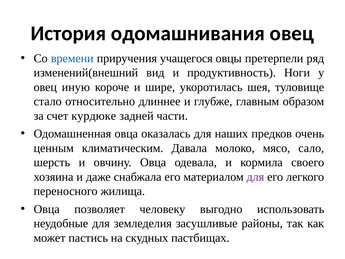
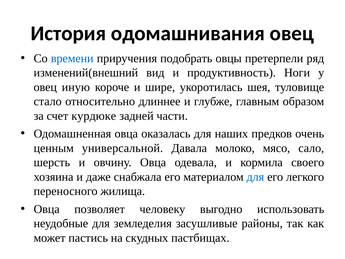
учащегося: учащегося -> подобрать (186, 58)
климатическим: климатическим -> универсальной (122, 148)
для colour: purple -> blue (255, 177)
